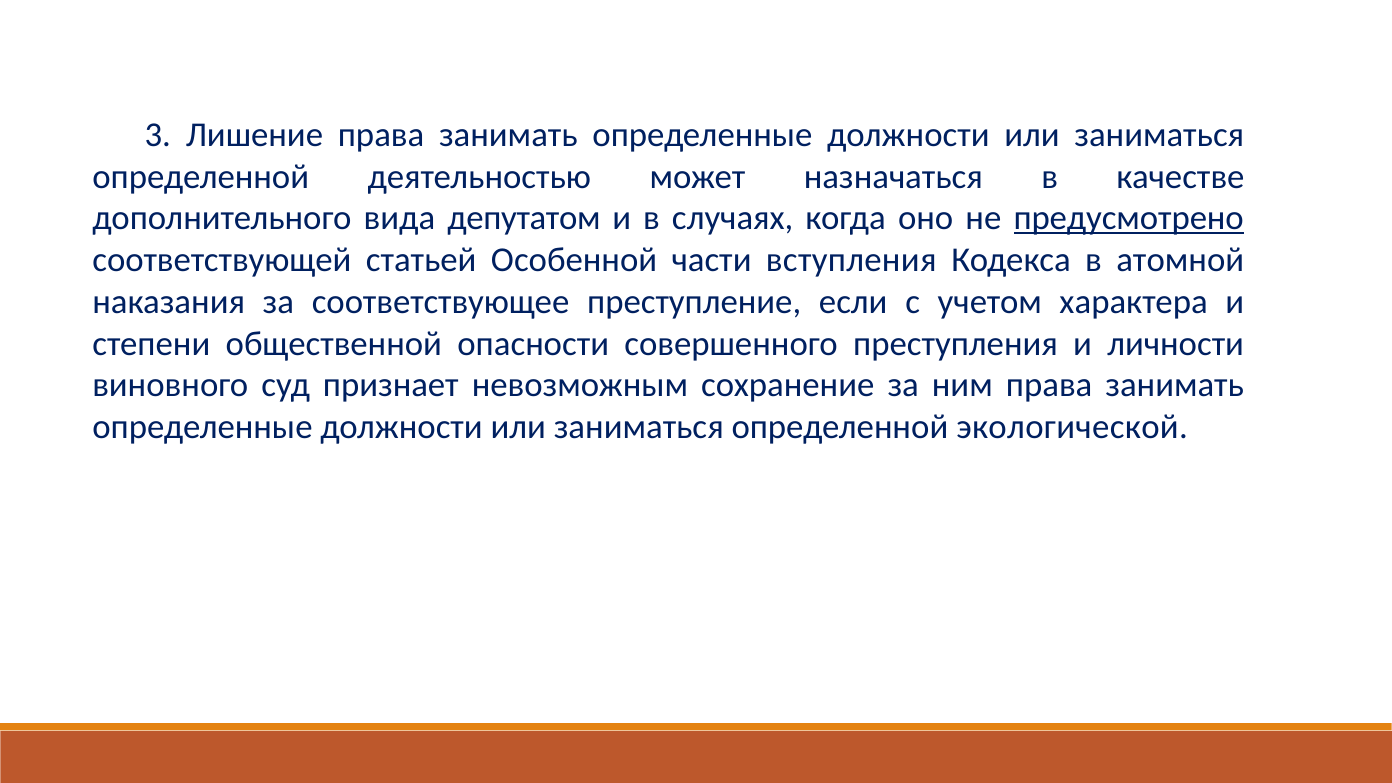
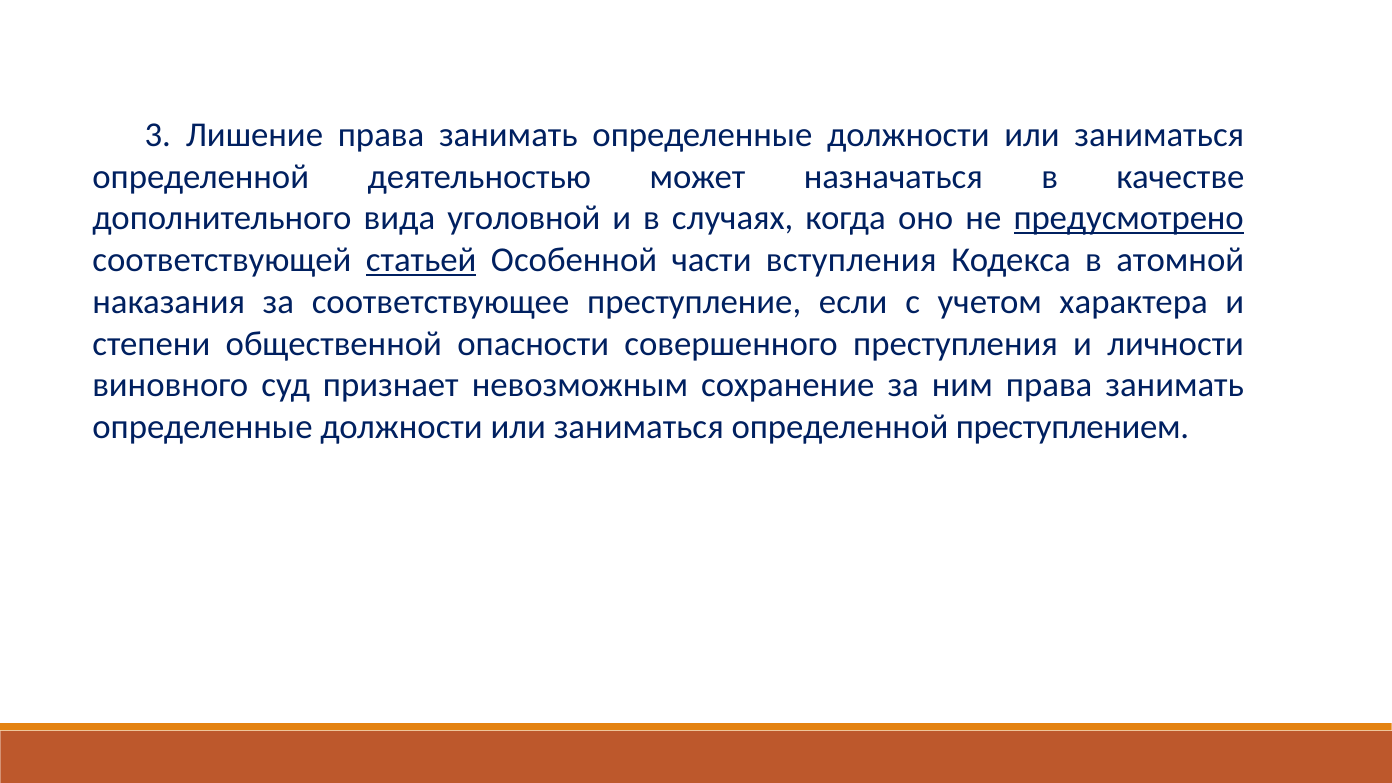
депутатом: депутатом -> уголовной (524, 218)
статьей underline: none -> present (421, 260)
экологической: экологической -> преступлением (1072, 427)
